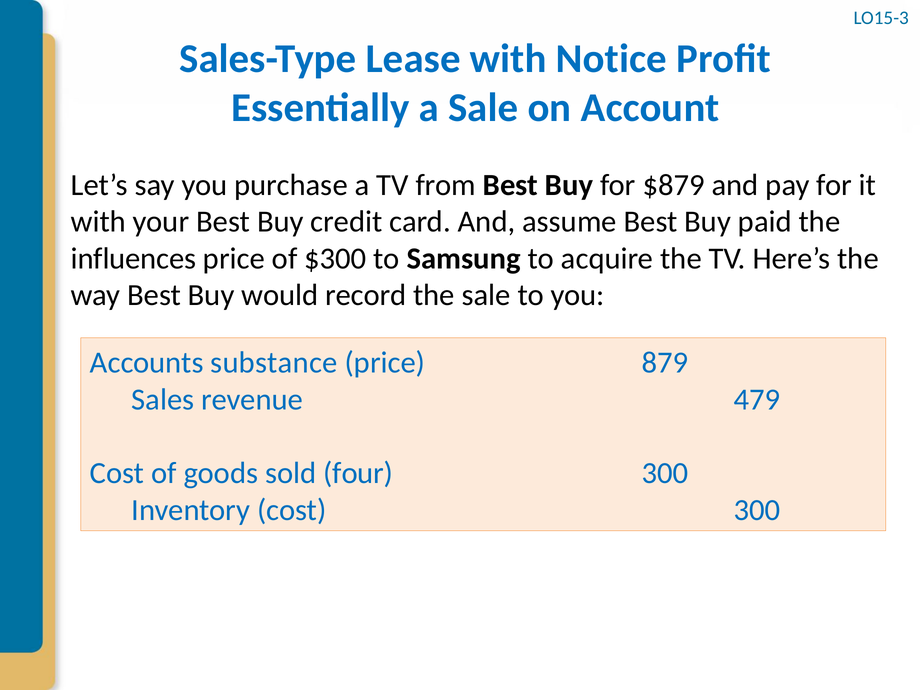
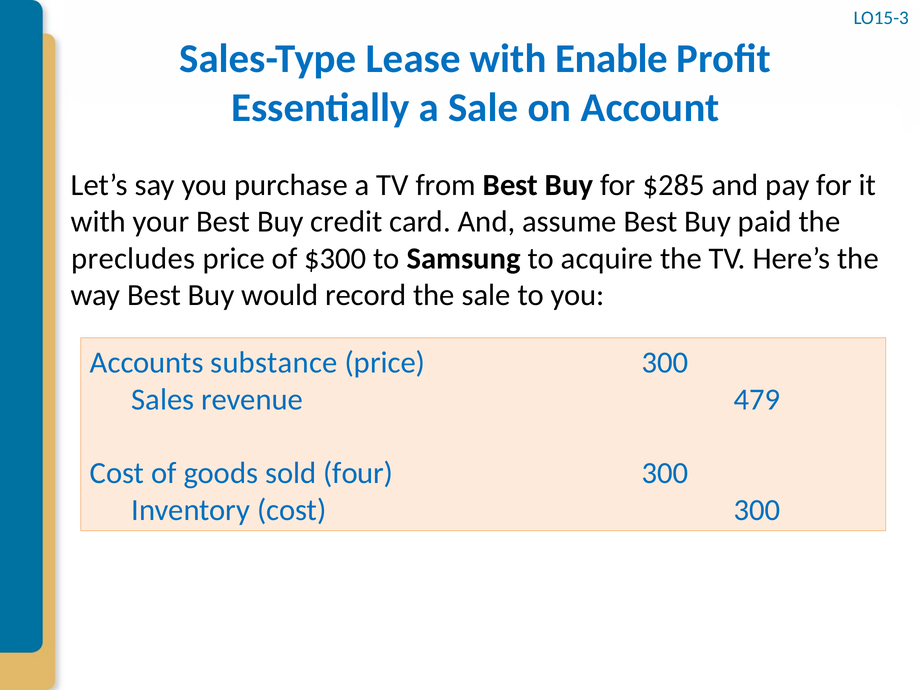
Notice: Notice -> Enable (612, 59)
$879: $879 -> $285 (674, 185)
influences: influences -> precludes (133, 258)
price 879: 879 -> 300 (665, 363)
